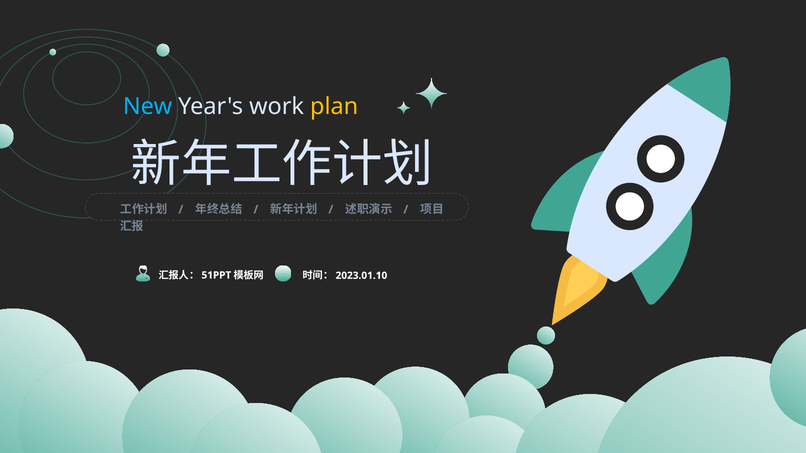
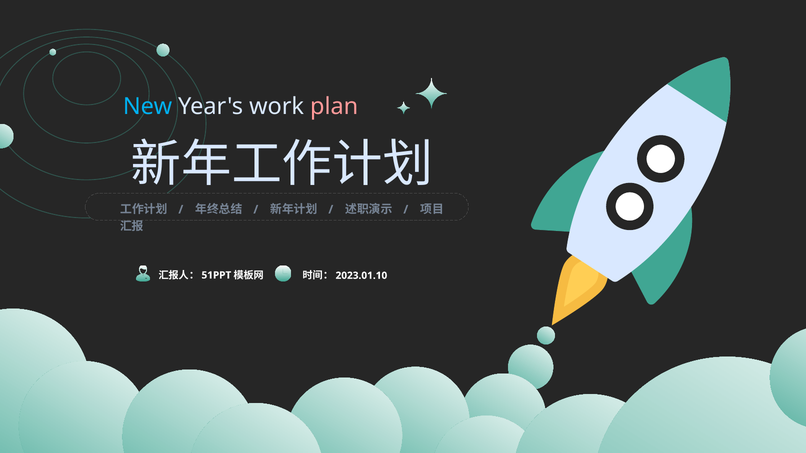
plan colour: yellow -> pink (334, 107)
